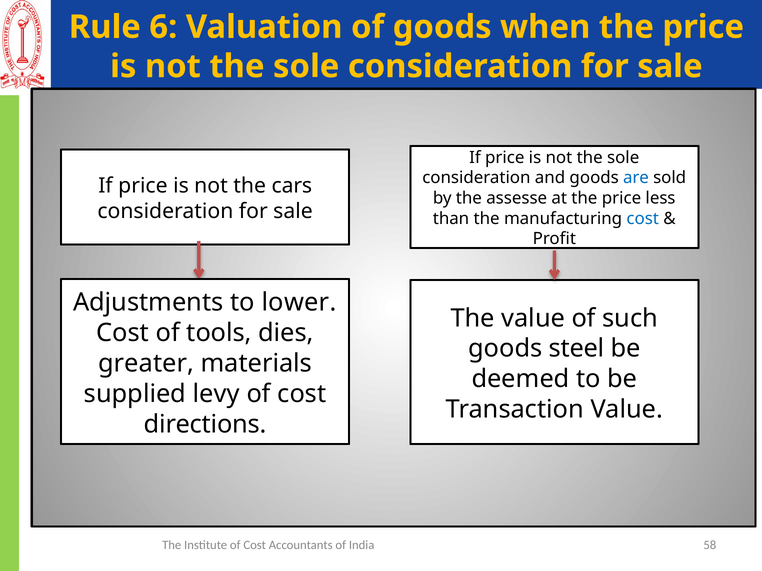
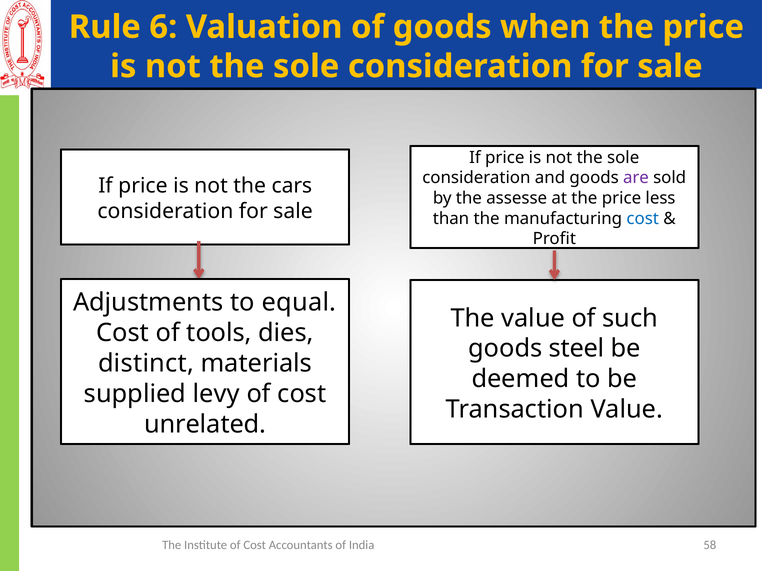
are colour: blue -> purple (636, 178)
lower: lower -> equal (299, 303)
greater: greater -> distinct (146, 364)
directions: directions -> unrelated (205, 425)
